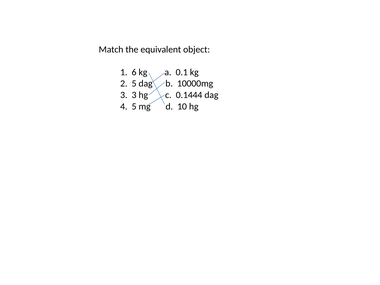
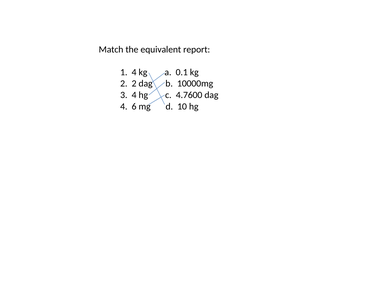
object: object -> report (197, 49)
1 6: 6 -> 4 (134, 72)
2 5: 5 -> 2 (134, 84)
3 3: 3 -> 4 (134, 95)
0.1444: 0.1444 -> 4.7600 (189, 95)
4 5: 5 -> 6 (134, 106)
